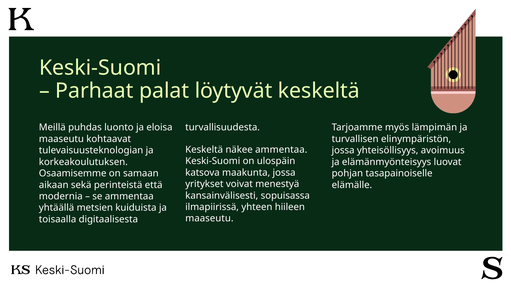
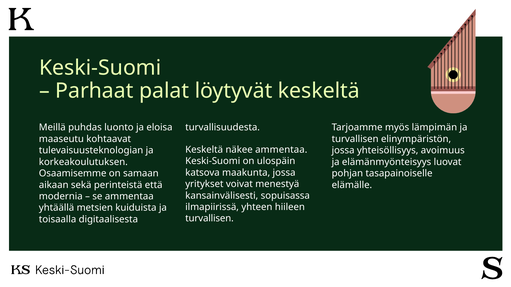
maaseutu: maaseutu -> turvallisen (209, 219)
